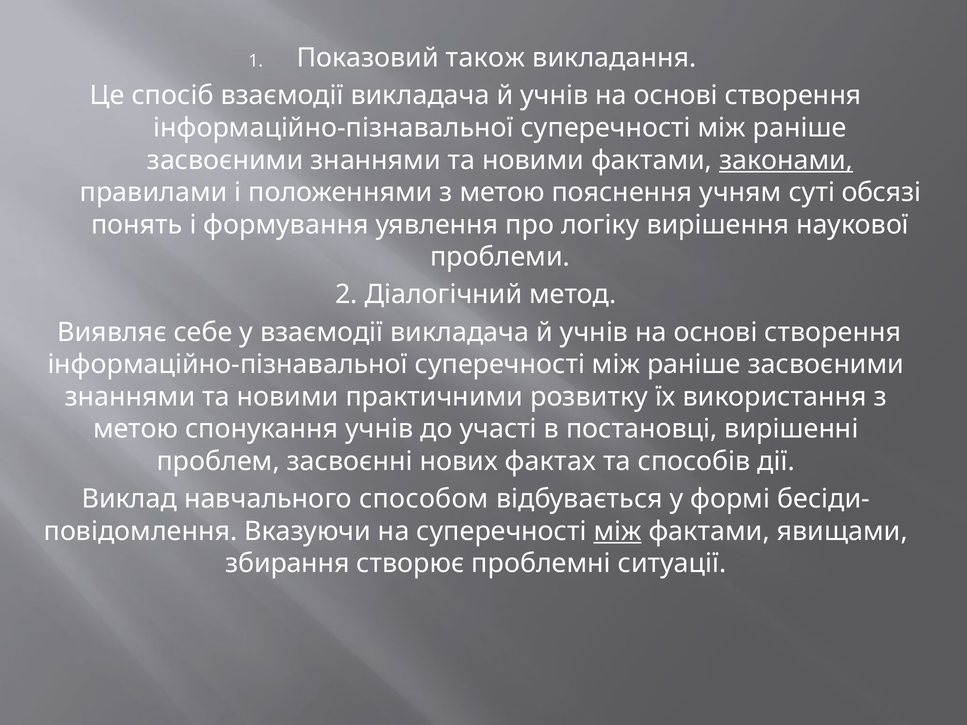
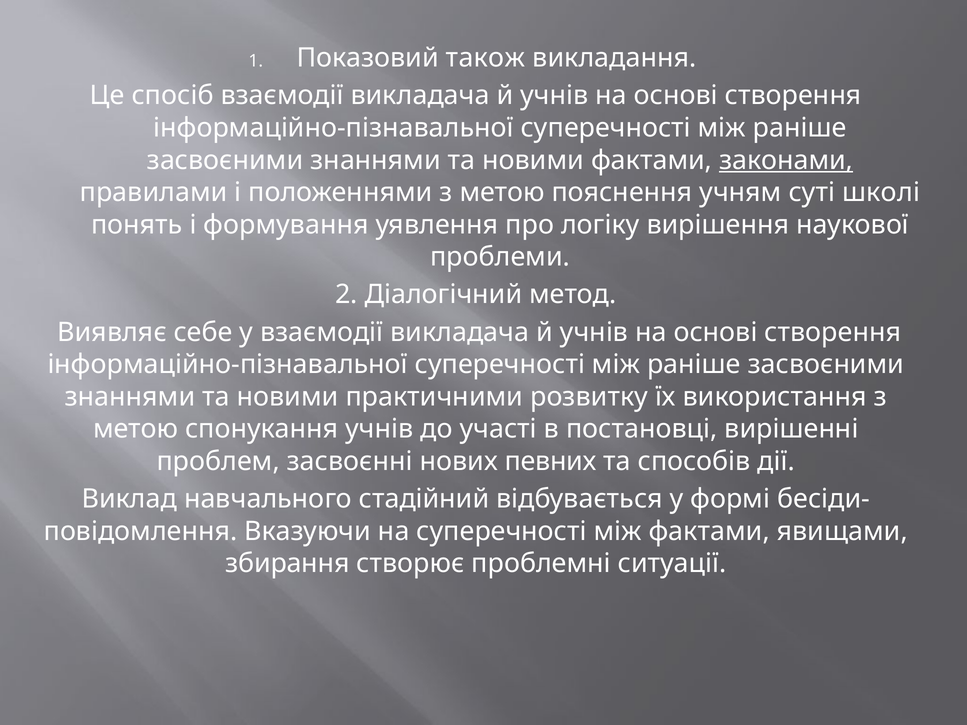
обсязі: обсязі -> школі (881, 192)
фактах: фактах -> певних (551, 461)
способом: способом -> стадійний (424, 499)
між underline: present -> none (618, 531)
